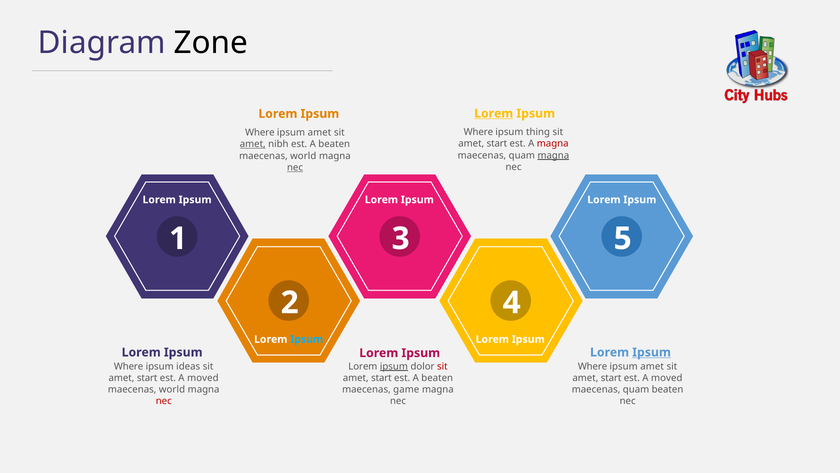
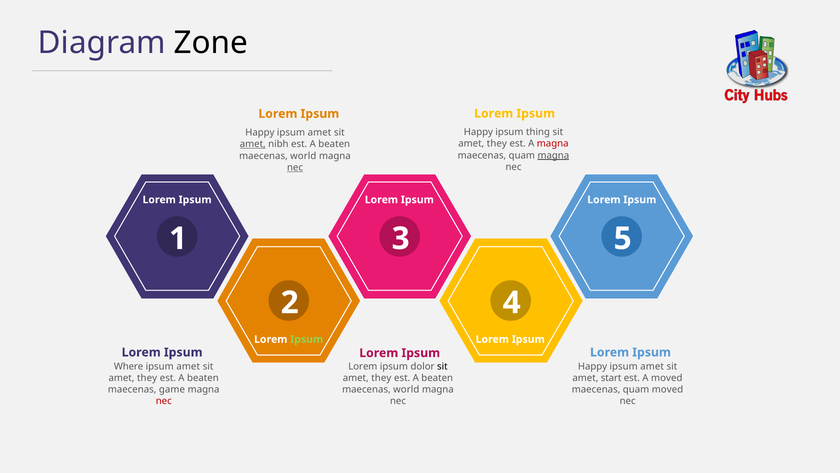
Lorem underline: present -> none (494, 113)
Where: Where -> Happy (478, 132)
Where: Where -> Happy (260, 133)
start: start -> they (497, 144)
Ipsum colour: light blue -> light green (307, 339)
Ipsum underline: present -> none (652, 352)
Where: Where -> Happy (593, 366)
ideas: ideas -> amet (188, 366)
ipsum underline: present -> none (394, 366)
sit colour: red -> black (442, 366)
start: start -> they (147, 378)
moved: moved -> beaten (203, 378)
start: start -> they (381, 378)
quam beaten: beaten -> moved (667, 389)
world: world -> game (172, 389)
game: game -> world (406, 389)
